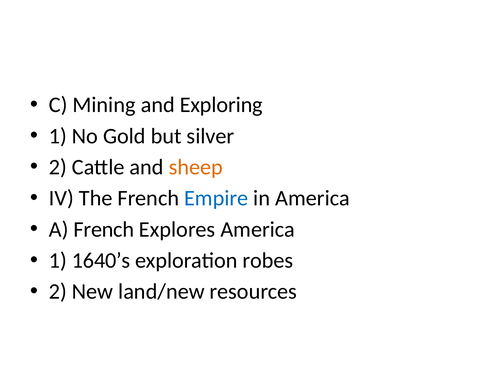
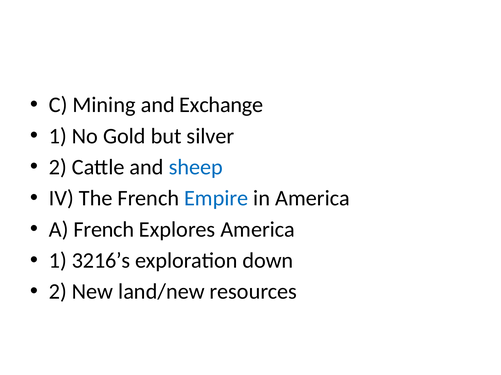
Exploring: Exploring -> Exchange (221, 105)
sheep colour: orange -> blue (196, 167)
1640’s: 1640’s -> 3216’s (101, 261)
robes: robes -> down (268, 261)
